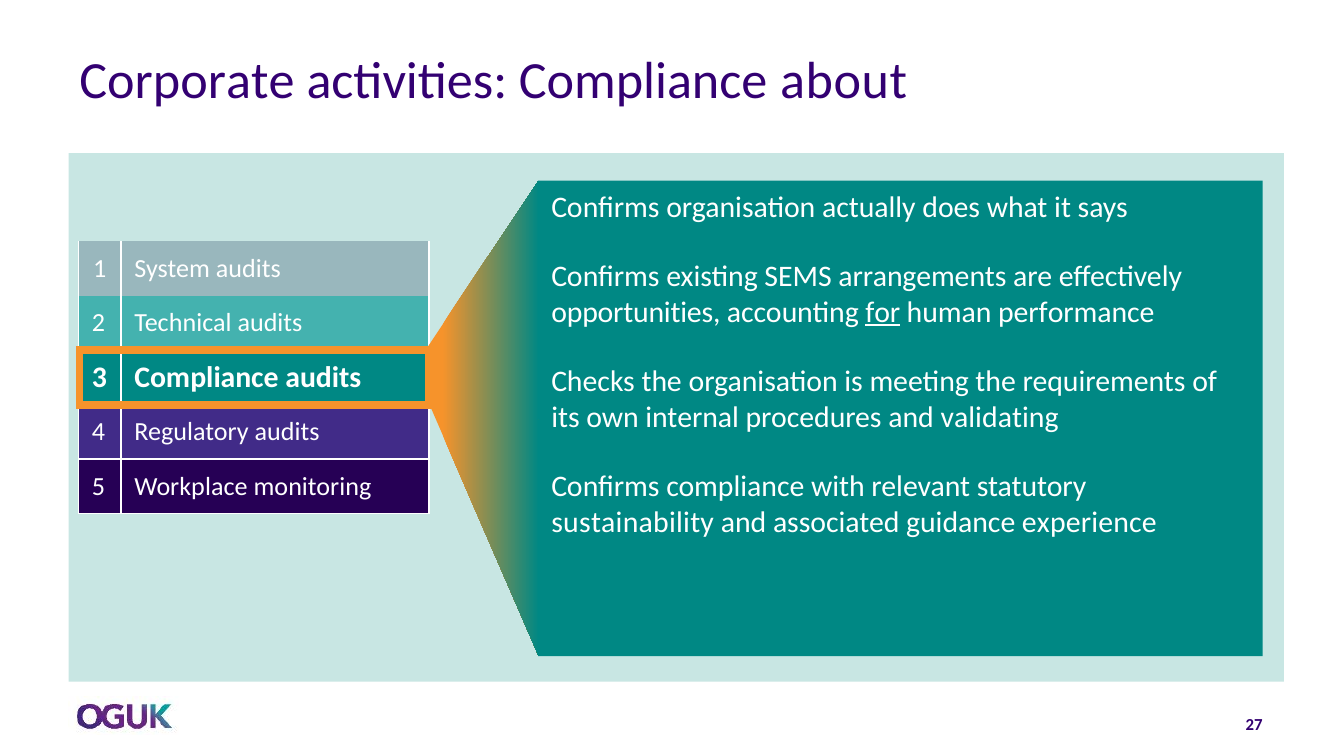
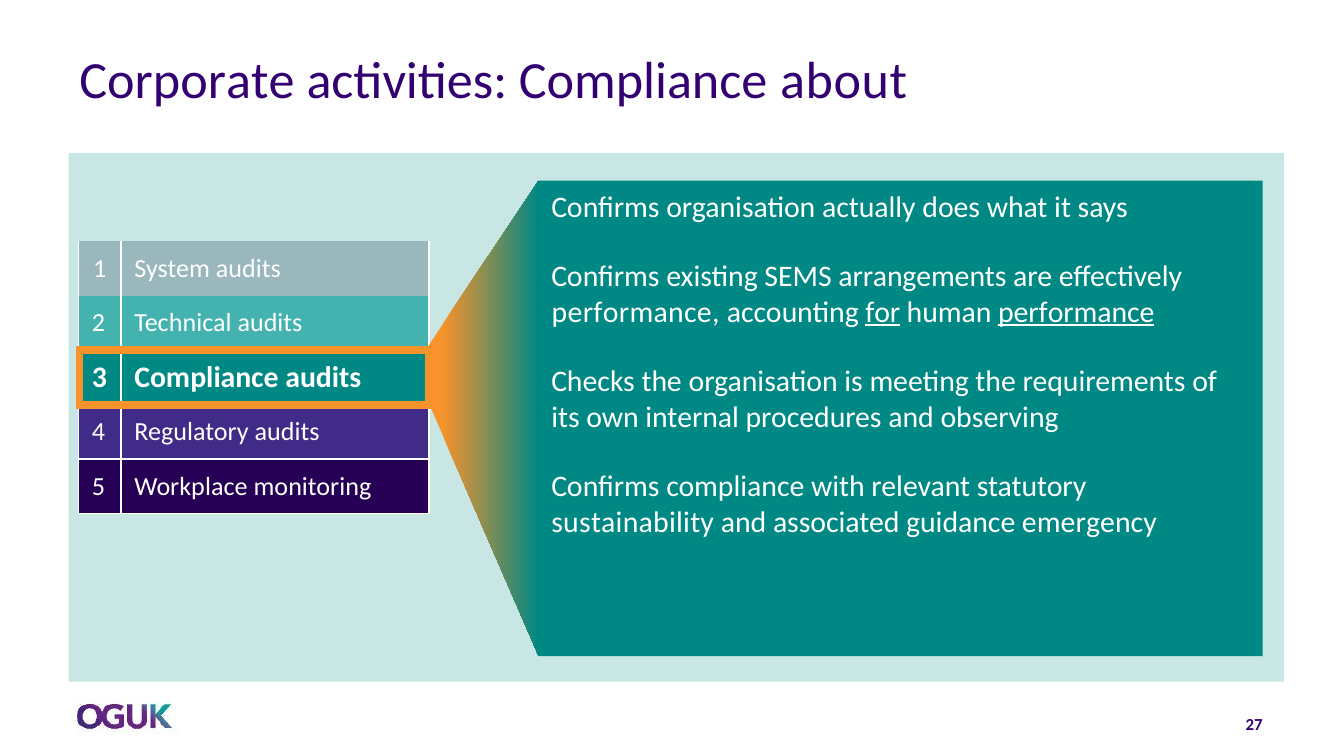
opportunities: opportunities -> performance (636, 312)
performance underline: none -> present (1076, 312)
validating: validating -> observing (1000, 417)
experience: experience -> emergency (1089, 522)
